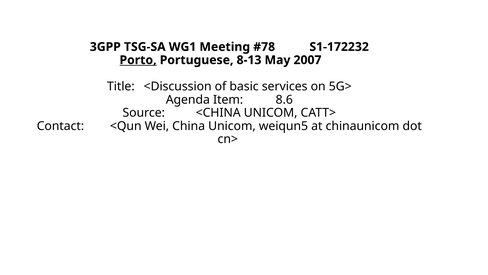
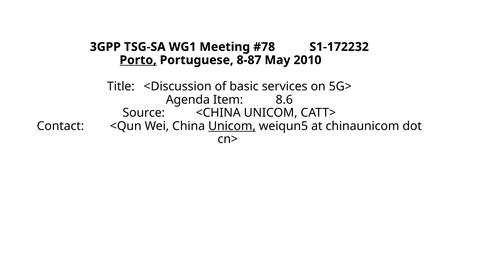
8-13: 8-13 -> 8-87 (249, 60)
2007: 2007 -> 2010 (307, 60)
Unicom underline: none -> present (232, 126)
